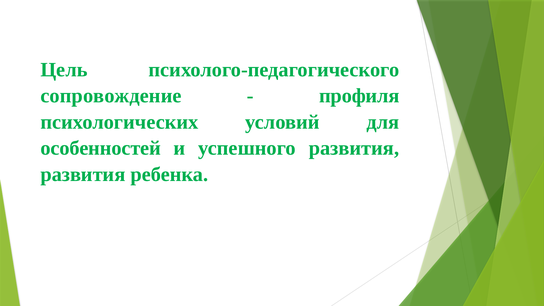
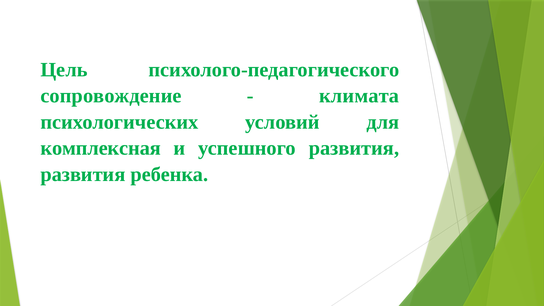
профиля: профиля -> климата (359, 96)
особенностей: особенностей -> комплексная (101, 148)
